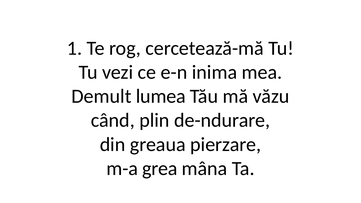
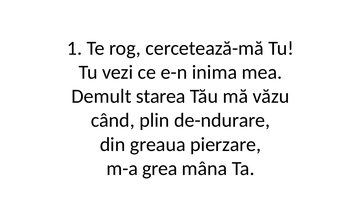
lumea: lumea -> starea (161, 96)
